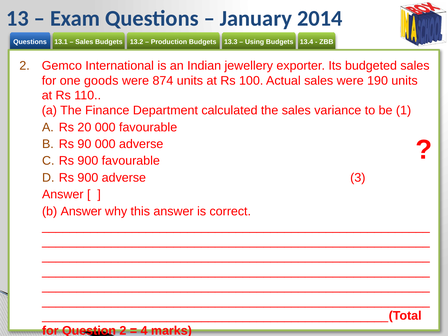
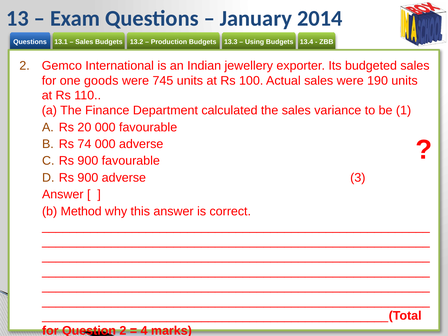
874: 874 -> 745 (163, 81)
90: 90 -> 74 (84, 144)
b Answer: Answer -> Method (81, 211)
